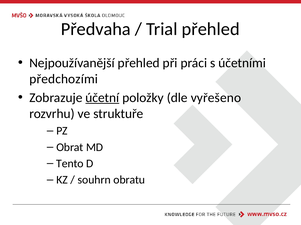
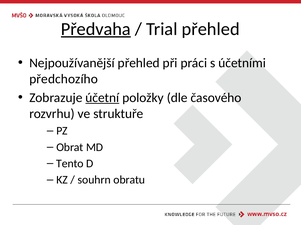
Předvaha underline: none -> present (96, 29)
předchozími: předchozími -> předchozího (64, 79)
vyřešeno: vyřešeno -> časového (216, 98)
